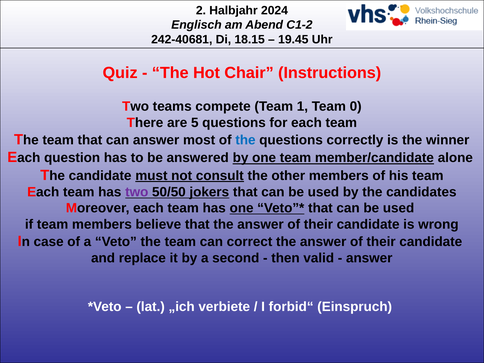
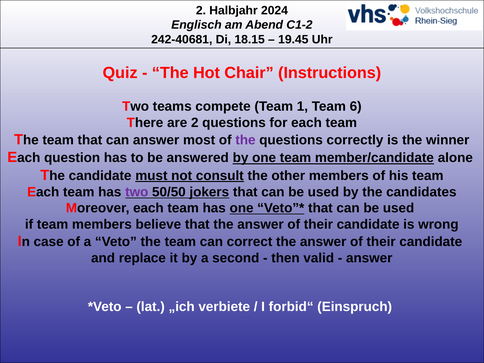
0: 0 -> 6 (356, 107)
are 5: 5 -> 2 (195, 123)
the colour: blue -> purple (245, 140)
